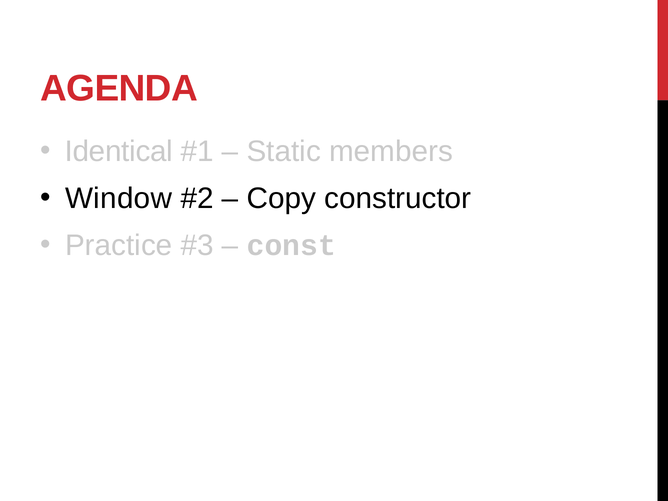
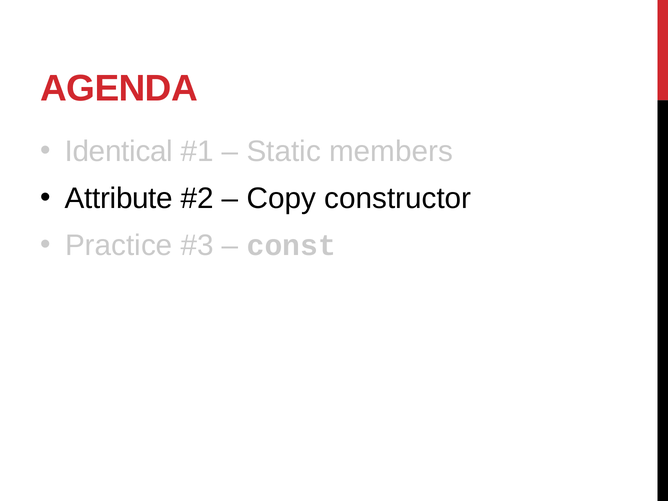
Window: Window -> Attribute (119, 198)
